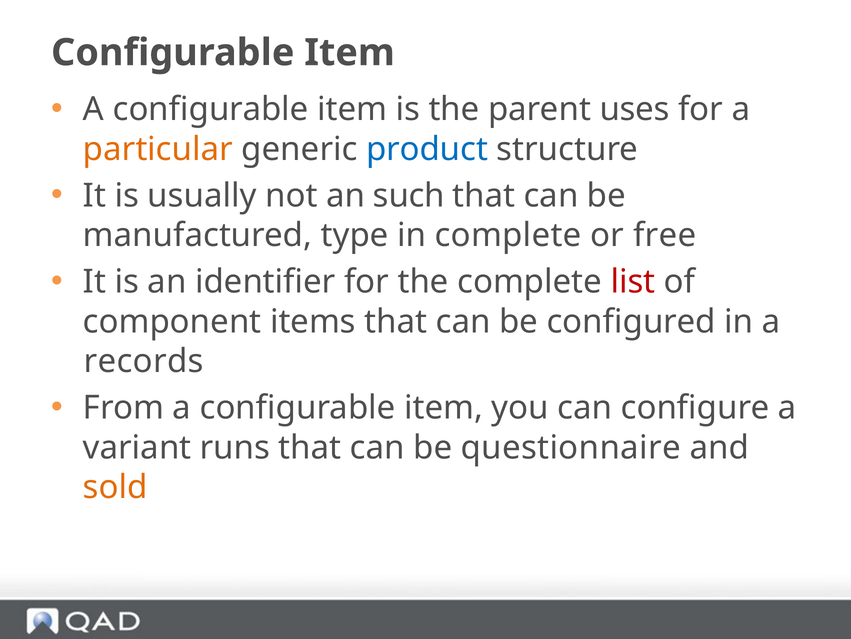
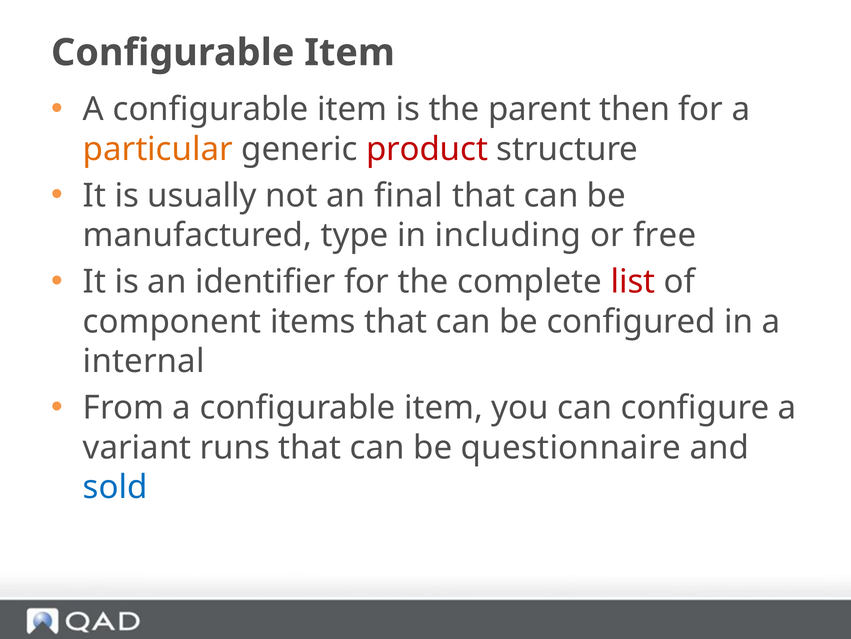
uses: uses -> then (635, 109)
product colour: blue -> red (427, 149)
such: such -> final (408, 196)
in complete: complete -> including (508, 235)
records: records -> internal (144, 361)
sold colour: orange -> blue (115, 487)
